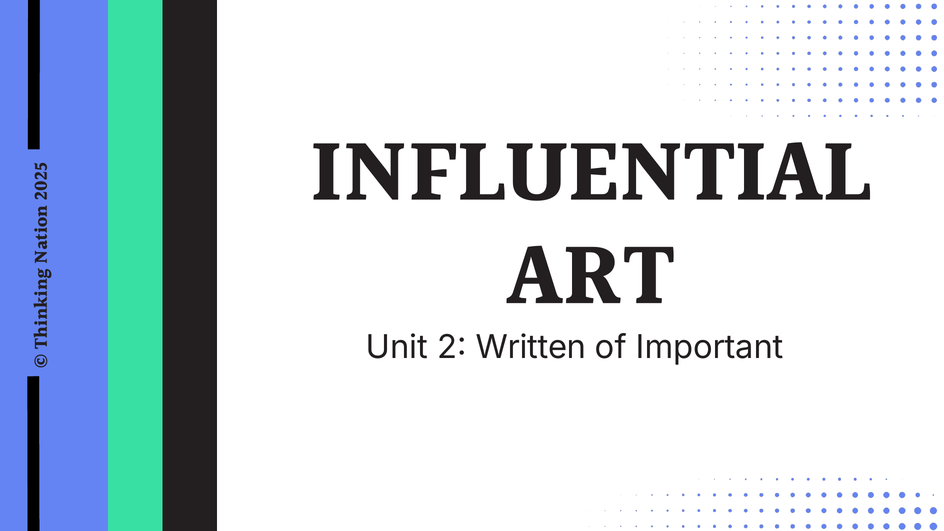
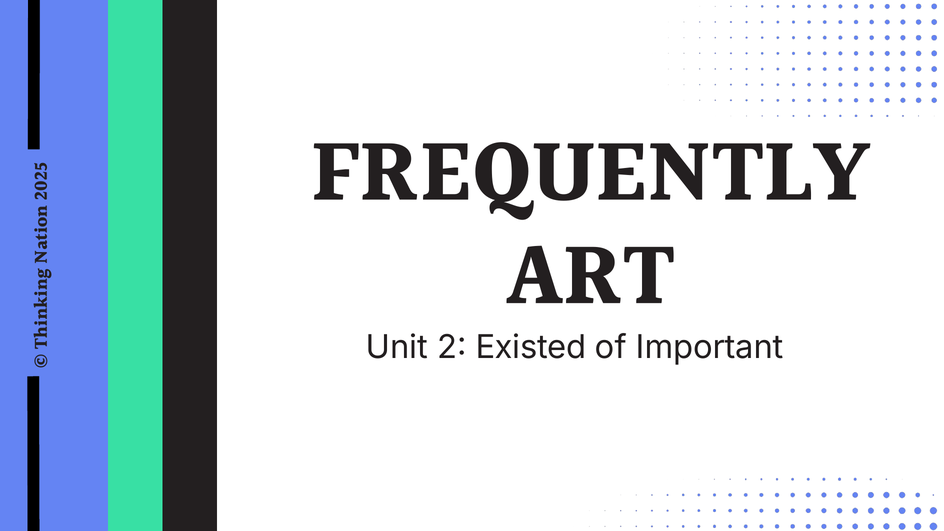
INFLUENTIAL: INFLUENTIAL -> FREQUENTLY (591, 175)
Written: Written -> Existed (531, 347)
